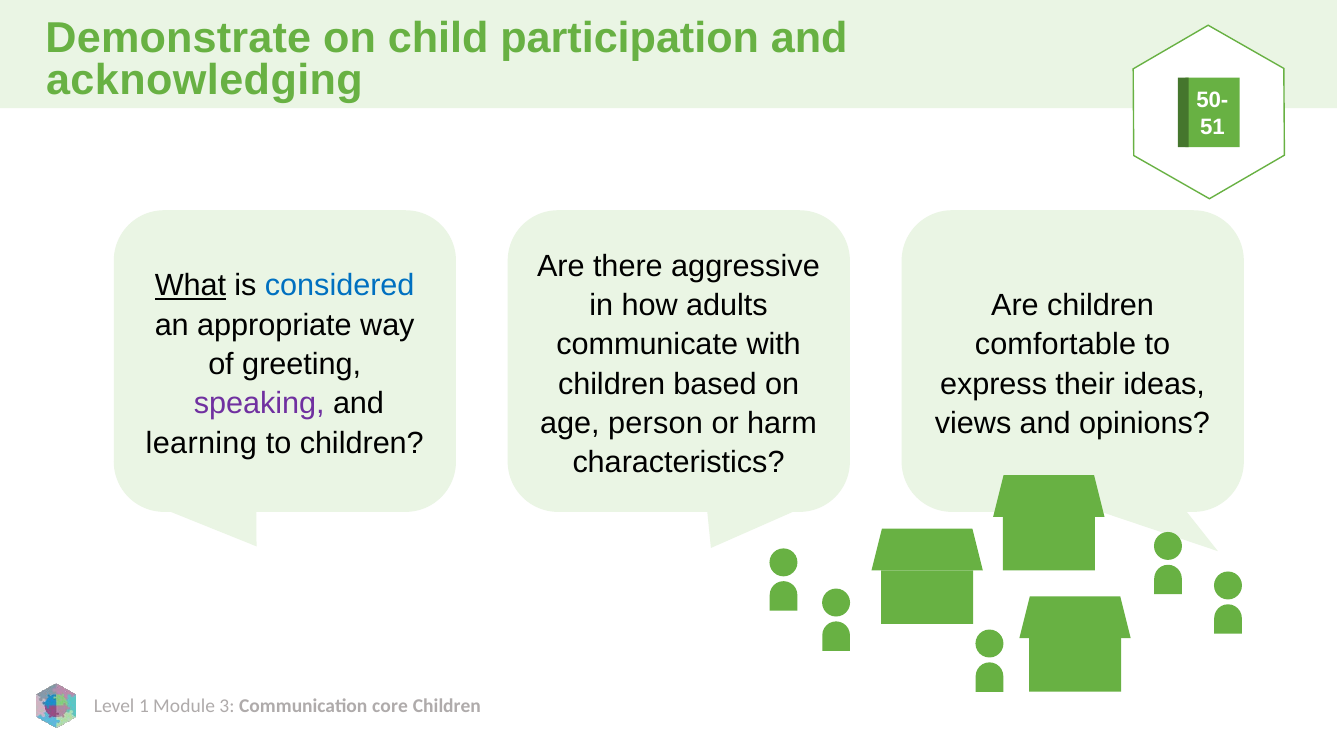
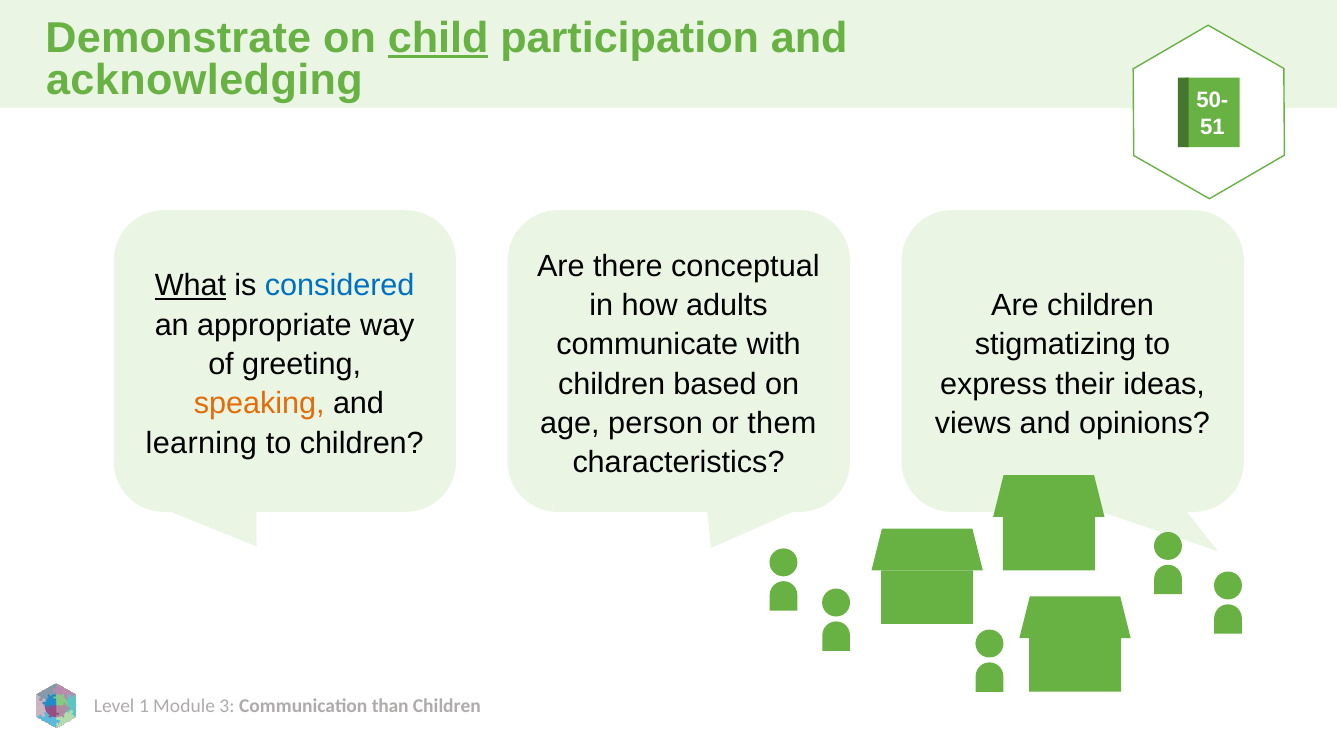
child underline: none -> present (438, 38)
aggressive: aggressive -> conceptual (745, 266)
comfortable: comfortable -> stigmatizing (1056, 345)
speaking colour: purple -> orange (259, 404)
harm: harm -> them (782, 423)
core: core -> than (390, 706)
